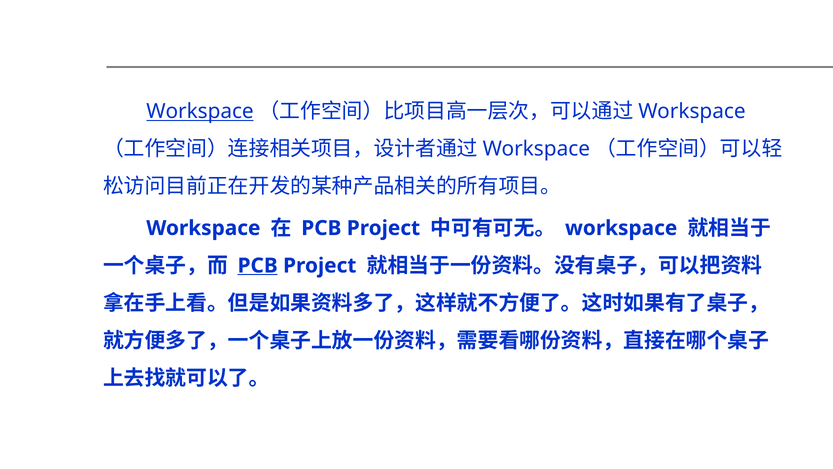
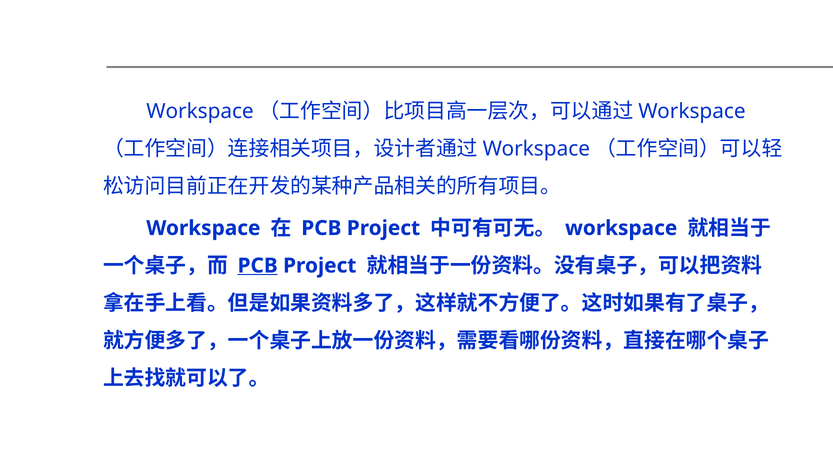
Workspace underline: present -> none (200, 111)
